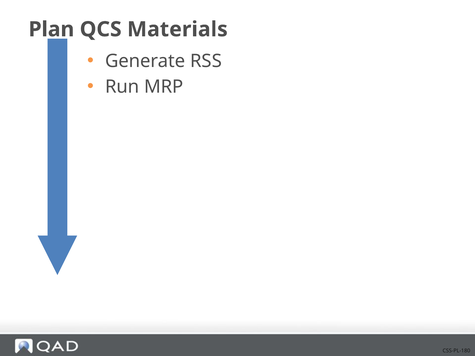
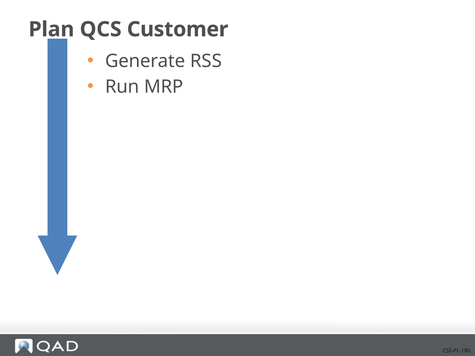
Materials: Materials -> Customer (178, 29)
